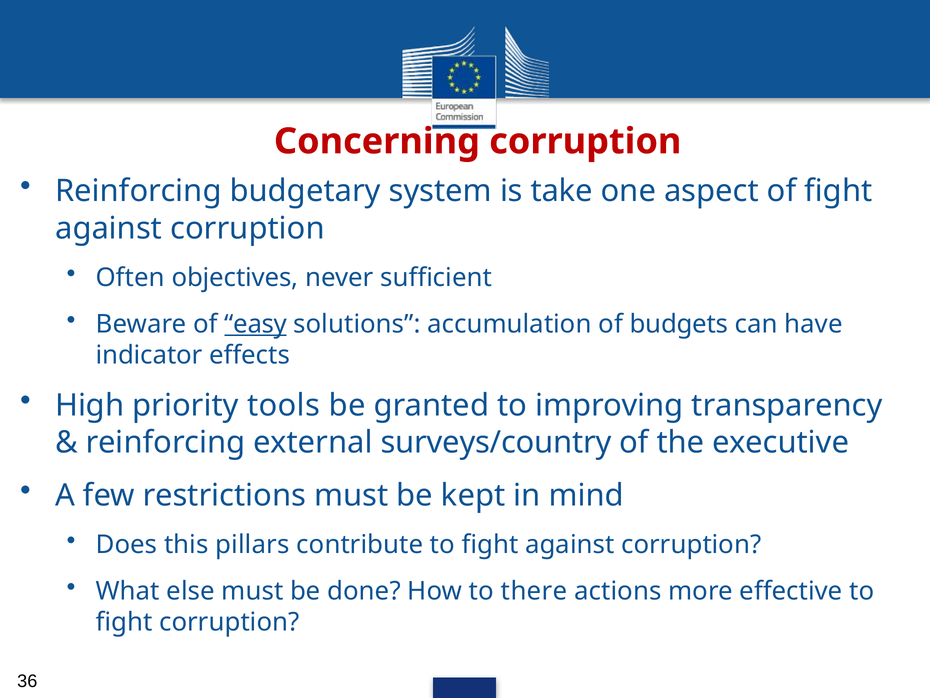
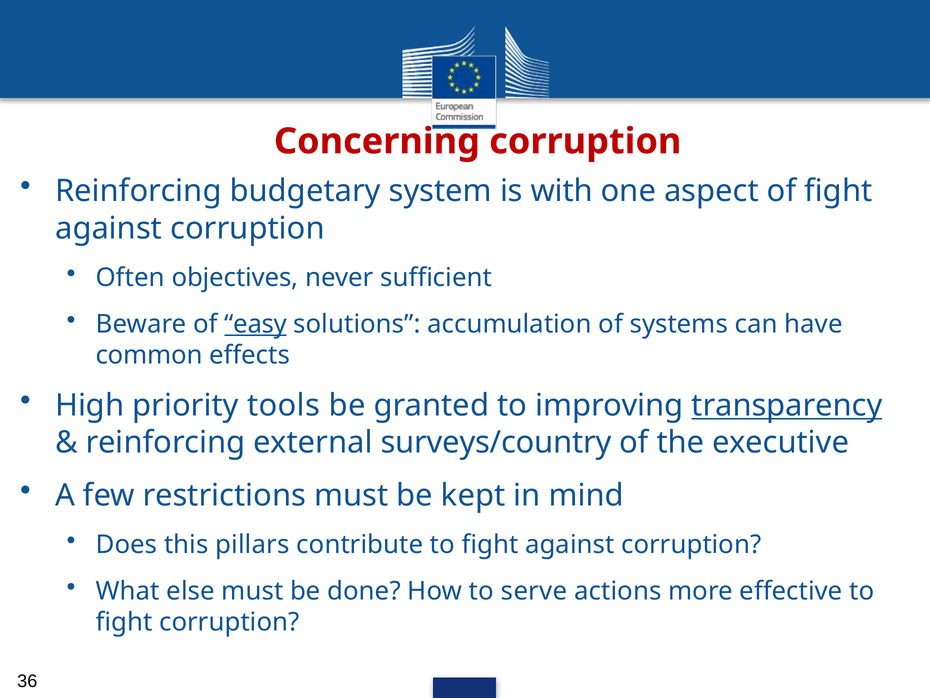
take: take -> with (562, 191)
budgets: budgets -> systems (679, 324)
indicator: indicator -> common (149, 355)
transparency underline: none -> present (787, 405)
there: there -> serve (534, 591)
